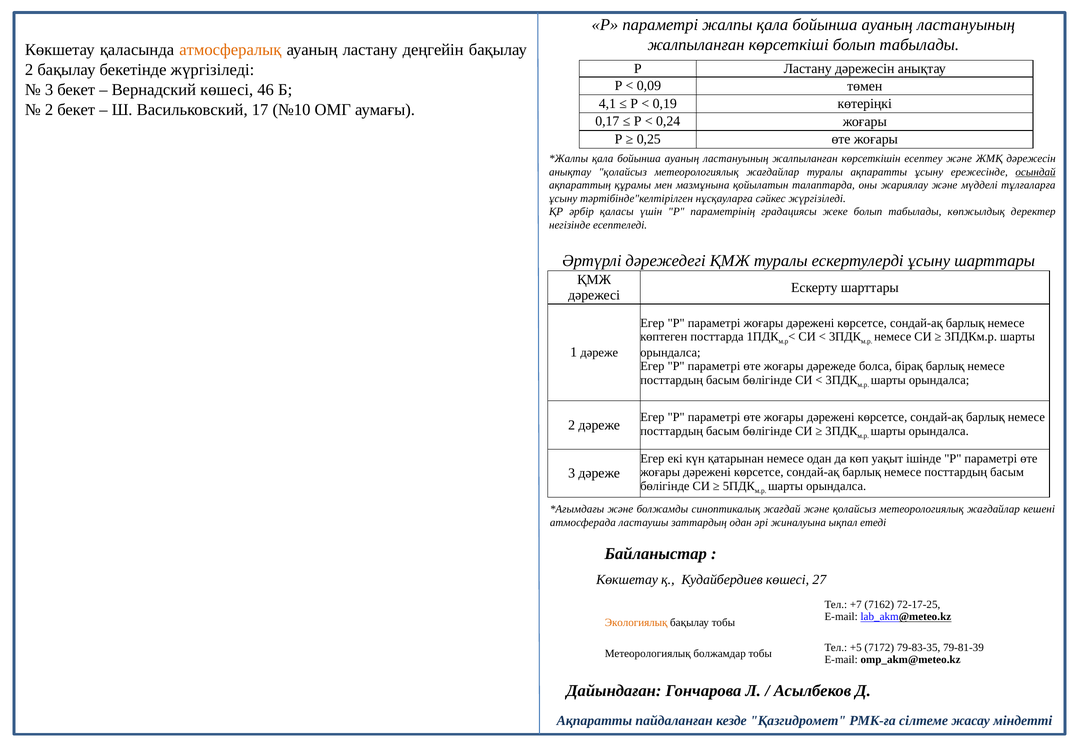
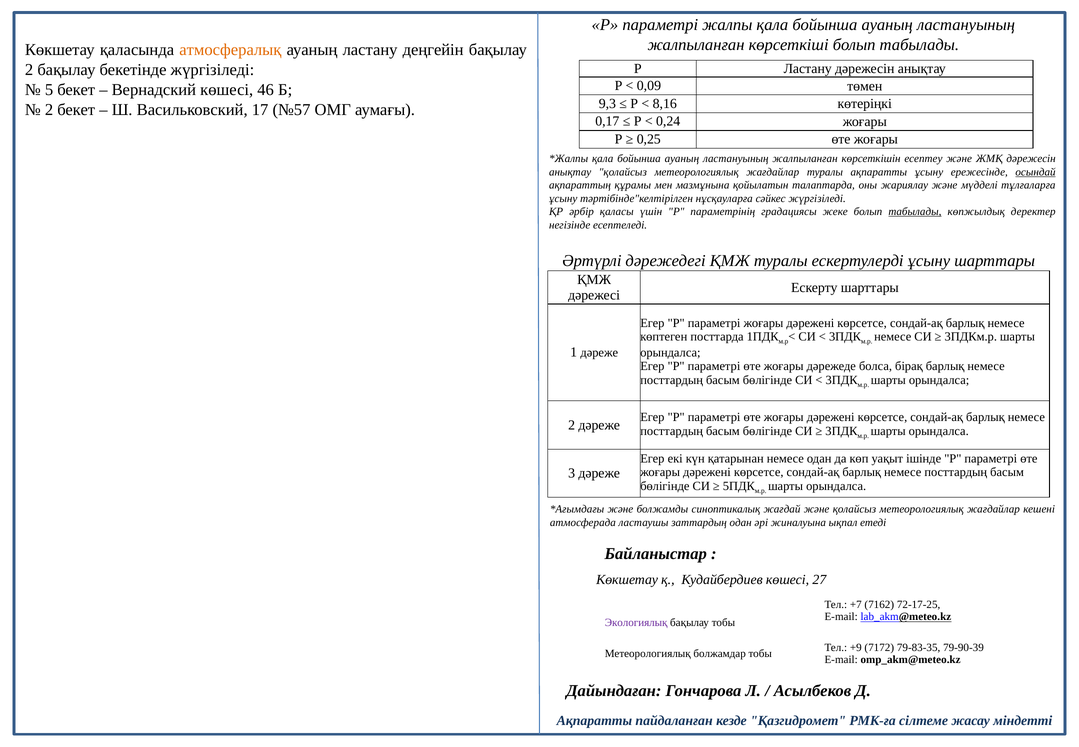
3: 3 -> 5 (49, 90)
4,1: 4,1 -> 9,3 (607, 104)
0,19: 0,19 -> 8,16 (665, 104)
№10: №10 -> №57 (291, 110)
табылады underline: none -> present (915, 212)
Экологиялық colour: orange -> purple (636, 623)
+5: +5 -> +9 (856, 648)
79-81-39: 79-81-39 -> 79-90-39 (963, 648)
